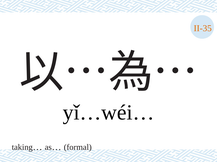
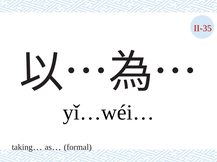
II-35 colour: orange -> red (203, 28)
